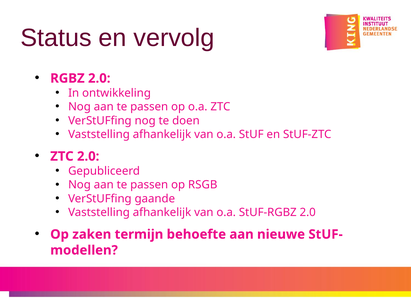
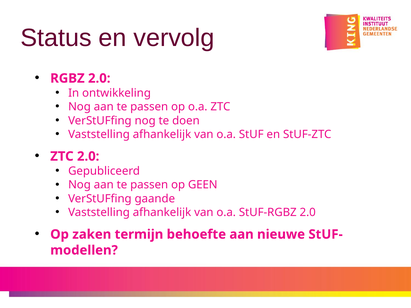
RSGB: RSGB -> GEEN (203, 185)
